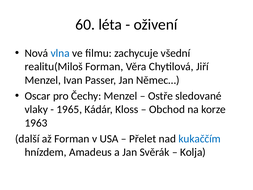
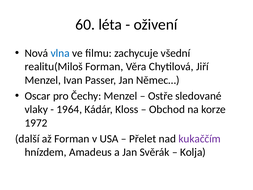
1965: 1965 -> 1964 (69, 109)
1963: 1963 -> 1972 (36, 123)
kukaččím colour: blue -> purple (200, 139)
